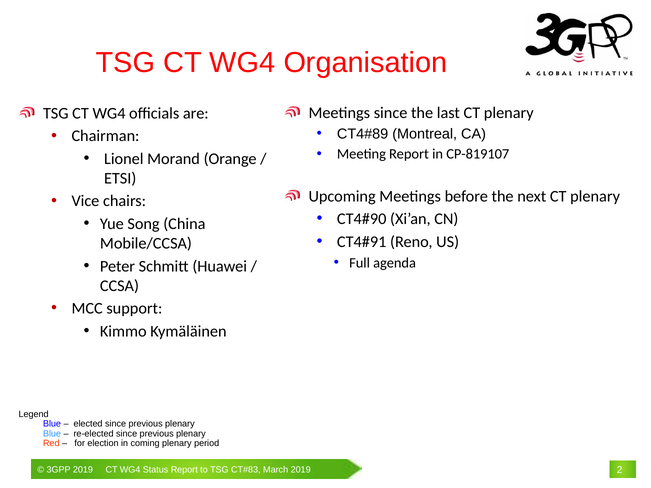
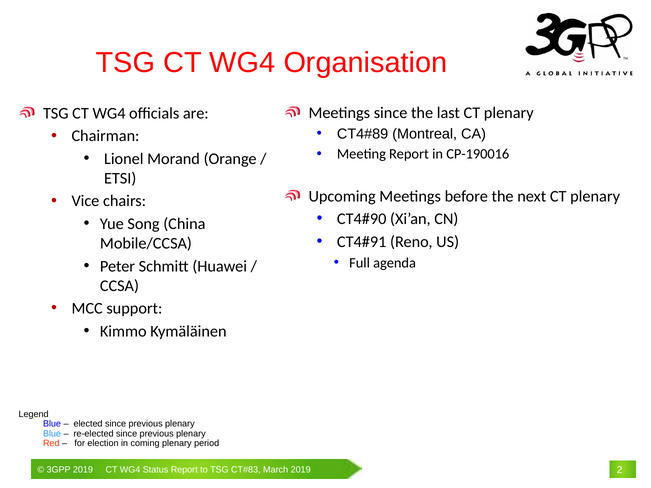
CP-819107: CP-819107 -> CP-190016 (478, 154)
